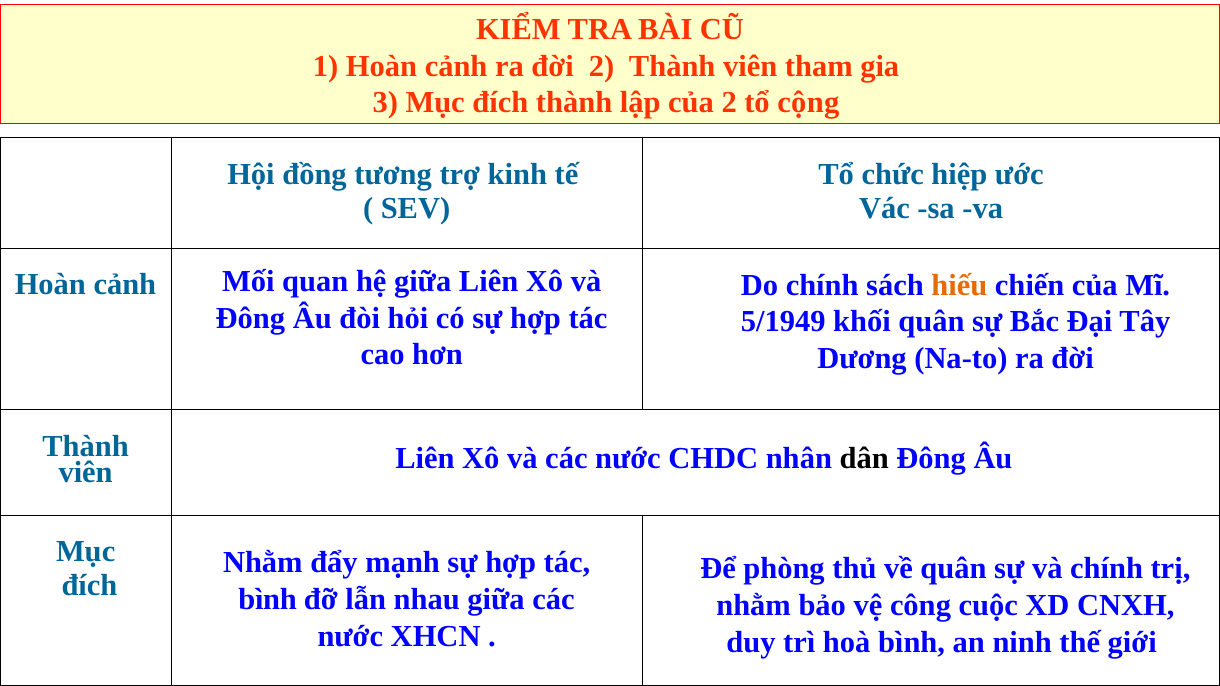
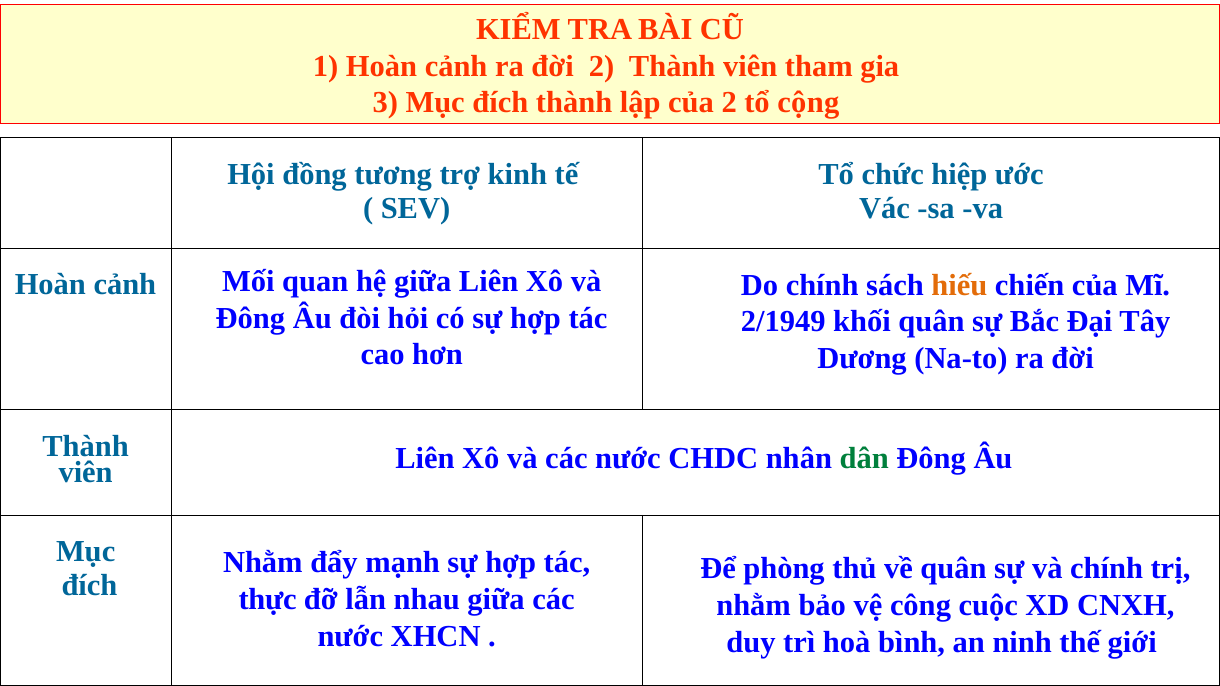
5/1949: 5/1949 -> 2/1949 (783, 322)
dân colour: black -> green (864, 458)
bình: bình -> thực (268, 600)
